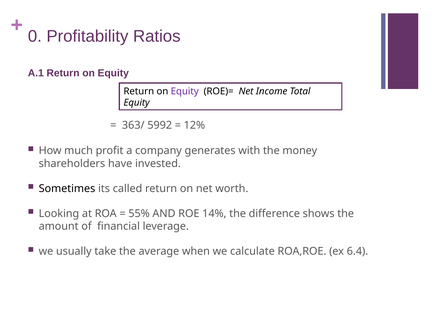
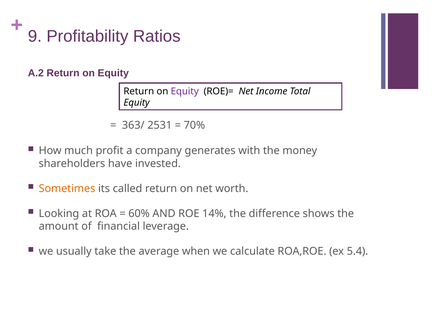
0: 0 -> 9 (35, 36)
A.1: A.1 -> A.2 (36, 73)
5992: 5992 -> 2531 (160, 125)
12%: 12% -> 70% (194, 125)
Sometimes colour: black -> orange (67, 188)
55%: 55% -> 60% (139, 213)
6.4: 6.4 -> 5.4 (357, 251)
